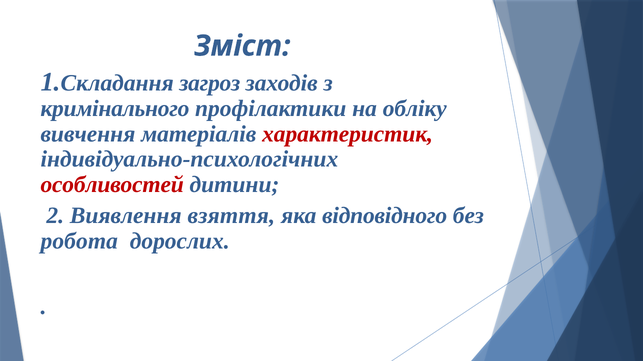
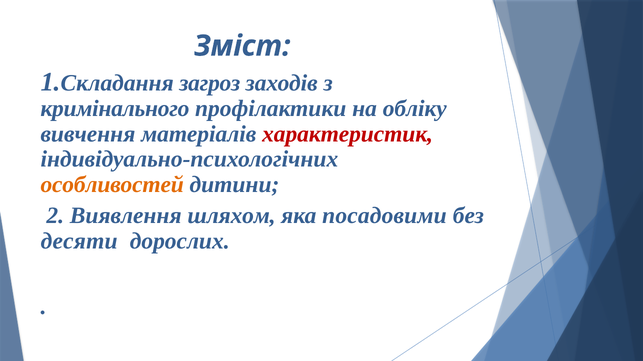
особливостей colour: red -> orange (112, 185)
взяття: взяття -> шляхом (232, 216)
відповідного: відповідного -> посадовими (384, 216)
робота: робота -> десяти (79, 241)
